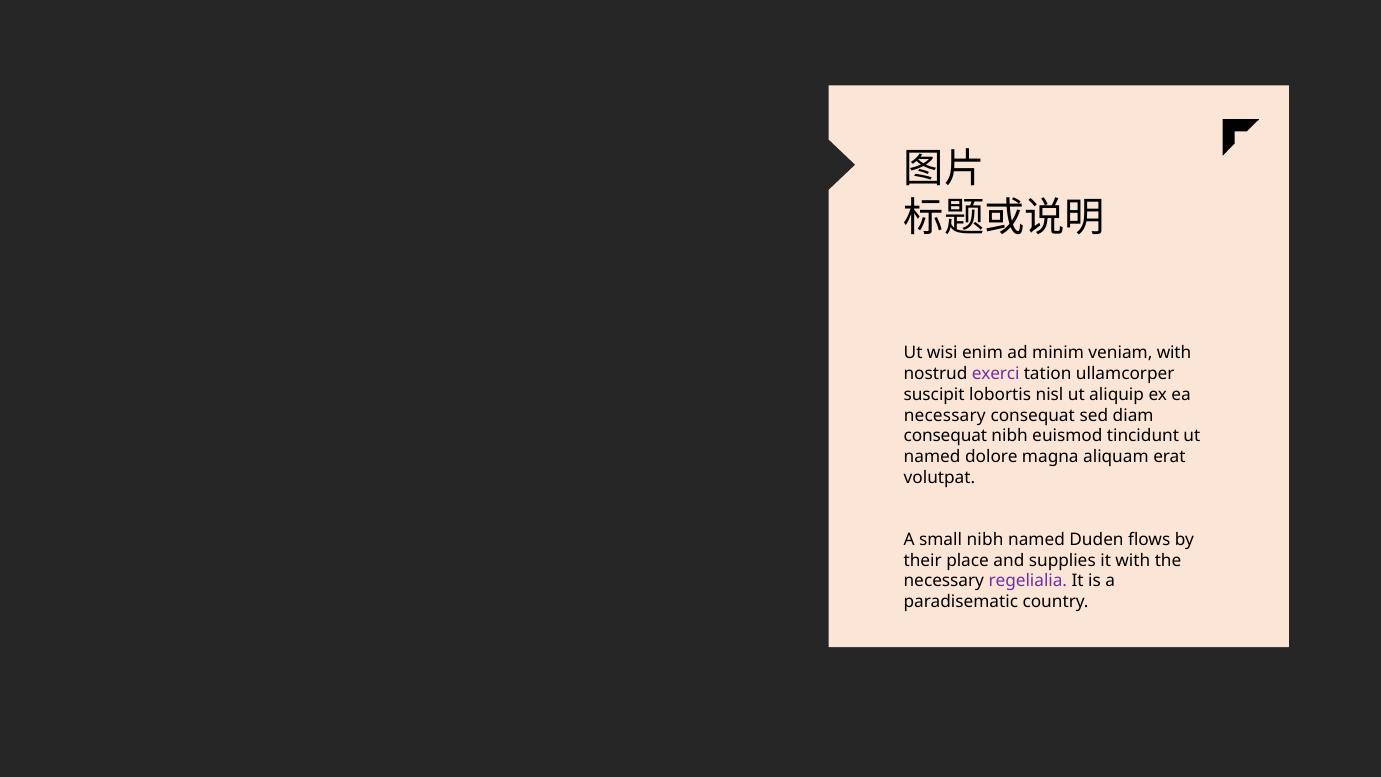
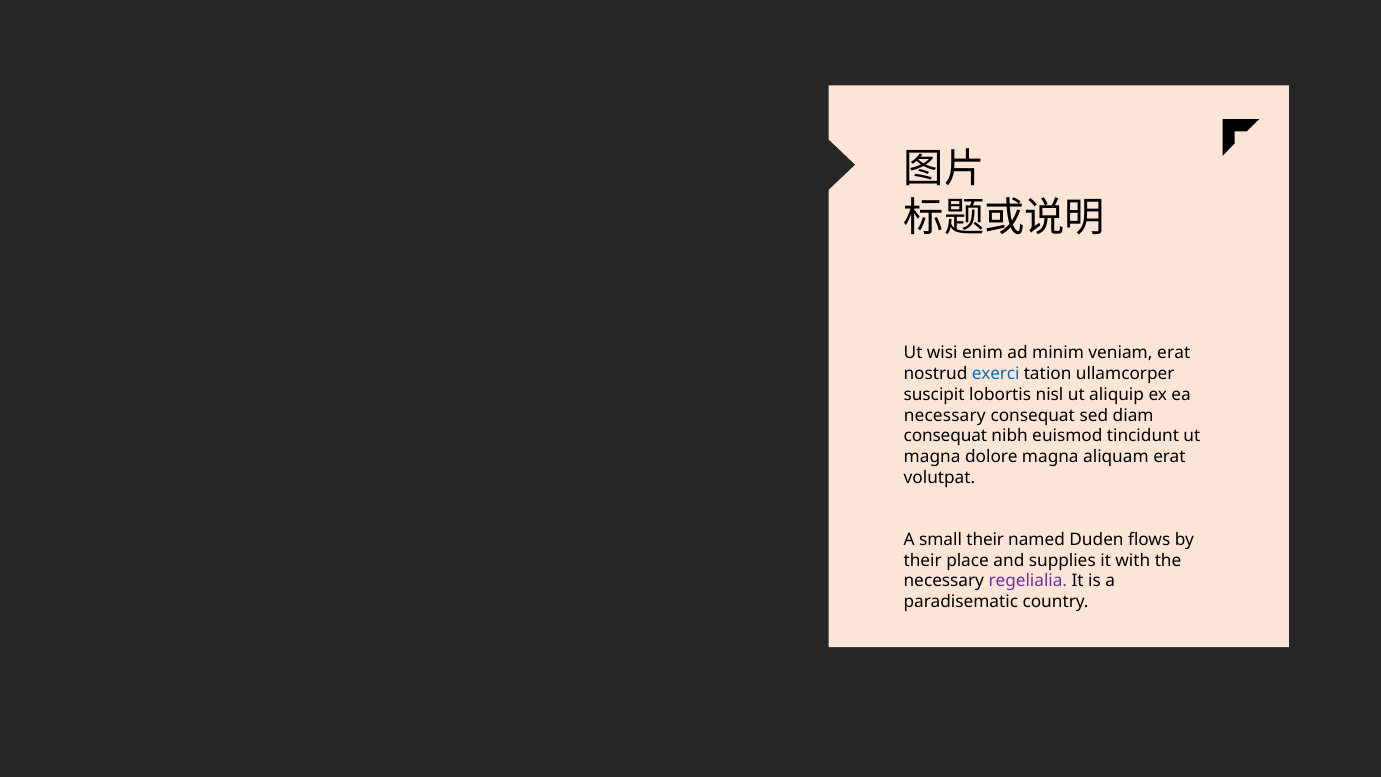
veniam with: with -> erat (1174, 353)
exerci colour: purple -> blue (996, 374)
named: named -> magna (932, 457)
small nibh: nibh -> their (985, 539)
